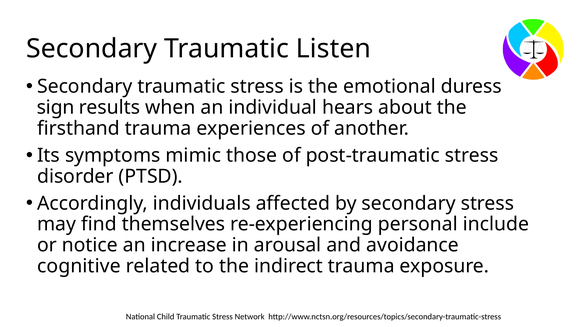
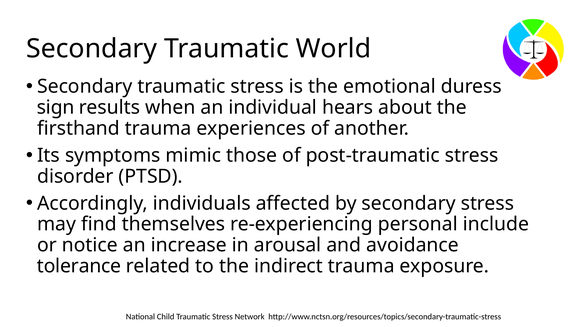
Listen: Listen -> World (333, 49)
cognitive: cognitive -> tolerance (79, 266)
